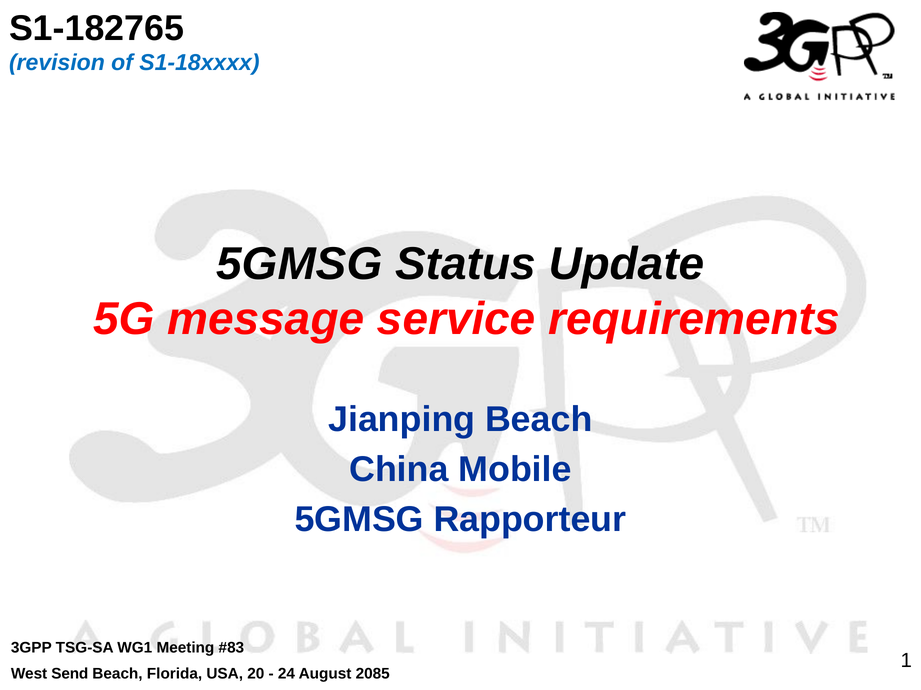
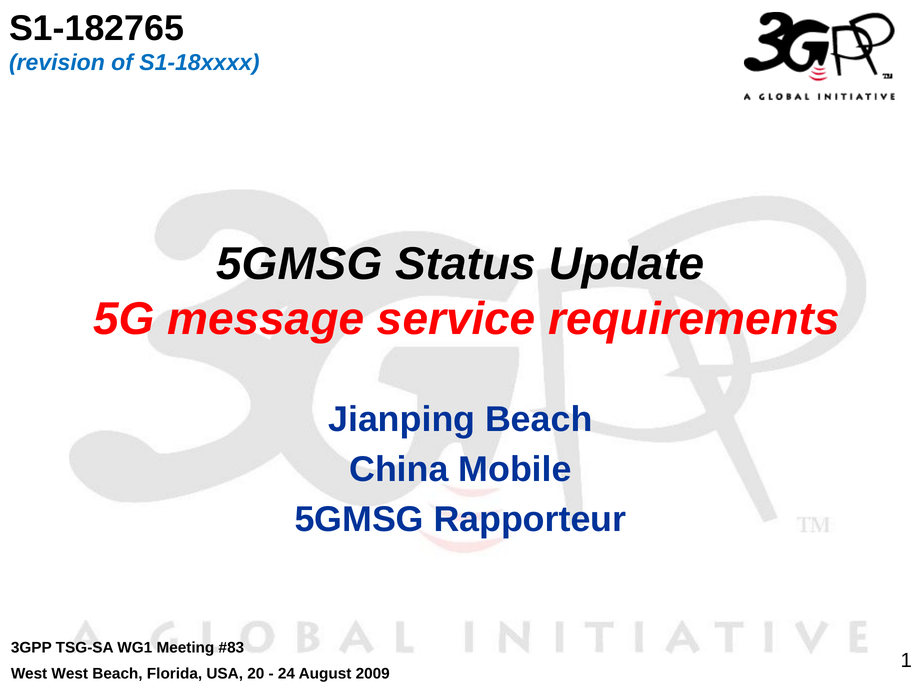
West Send: Send -> West (70, 674)
2085: 2085 -> 2009 (373, 674)
